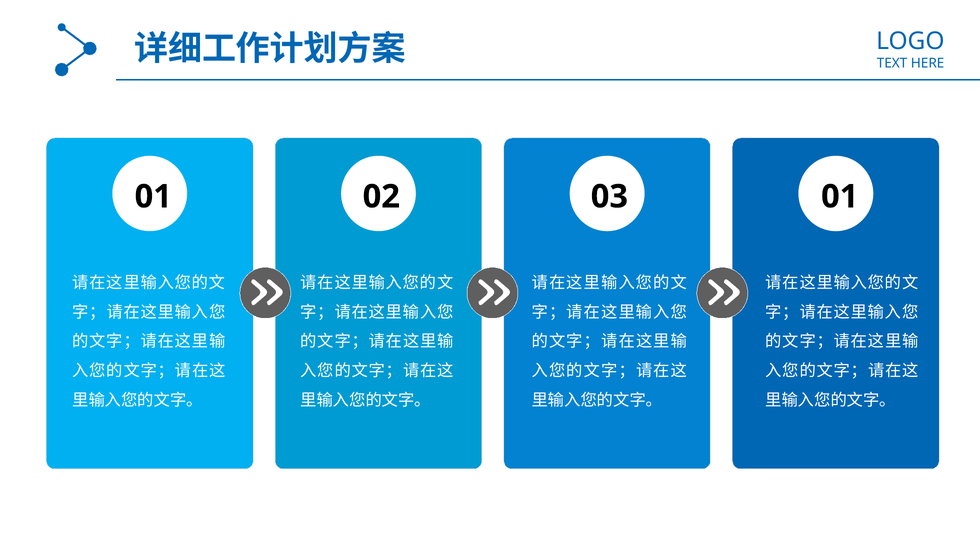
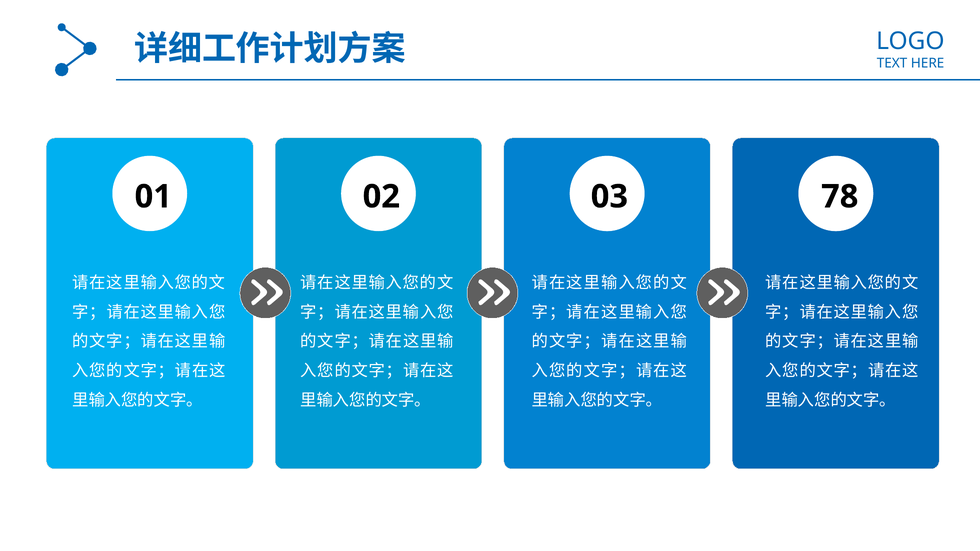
03 01: 01 -> 78 (840, 197)
